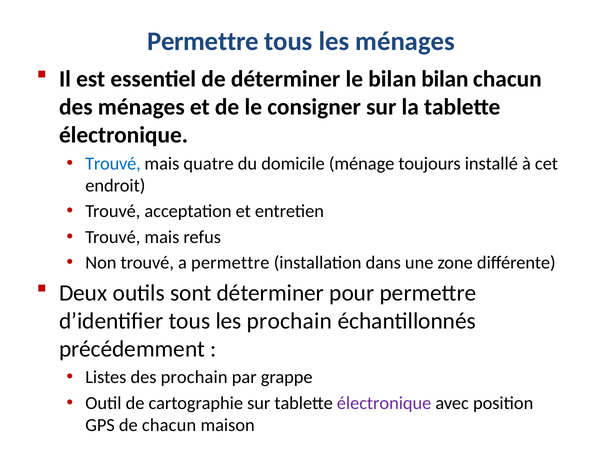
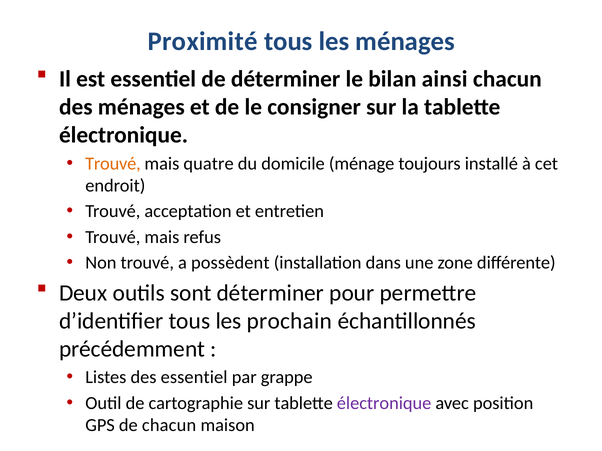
Permettre: Permettre -> Proximité (203, 42)
bilan bilan: bilan -> ainsi (445, 79)
Trouvé colour: blue -> orange (113, 164)
a permettre: permettre -> possèdent (230, 263)
des prochain: prochain -> essentiel (194, 378)
